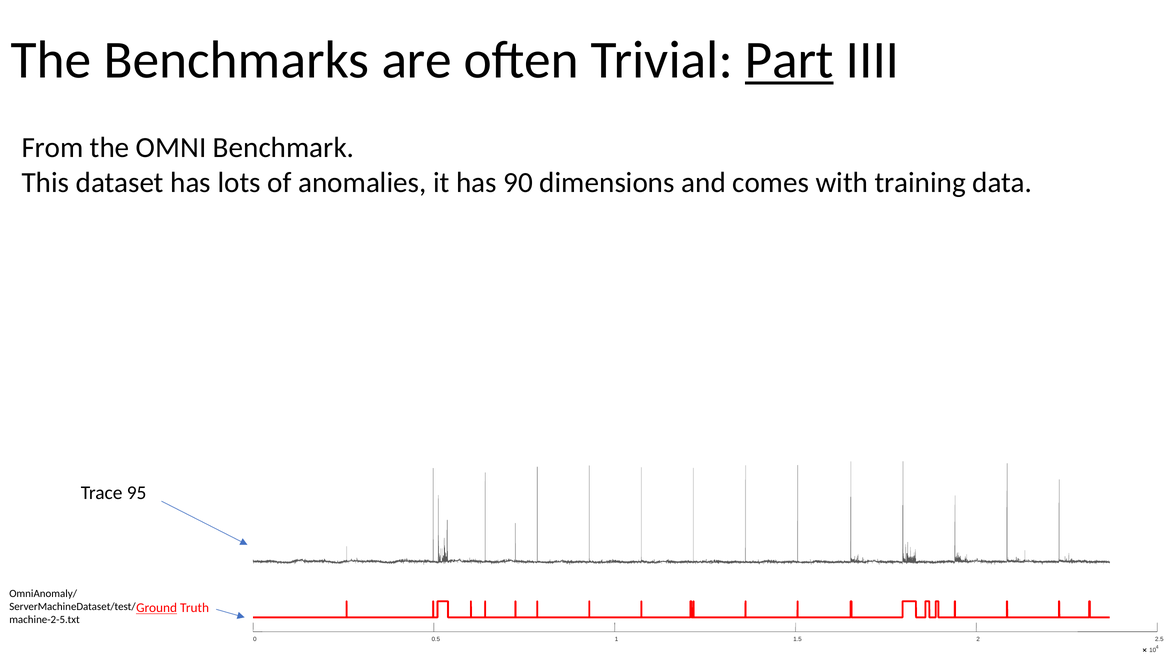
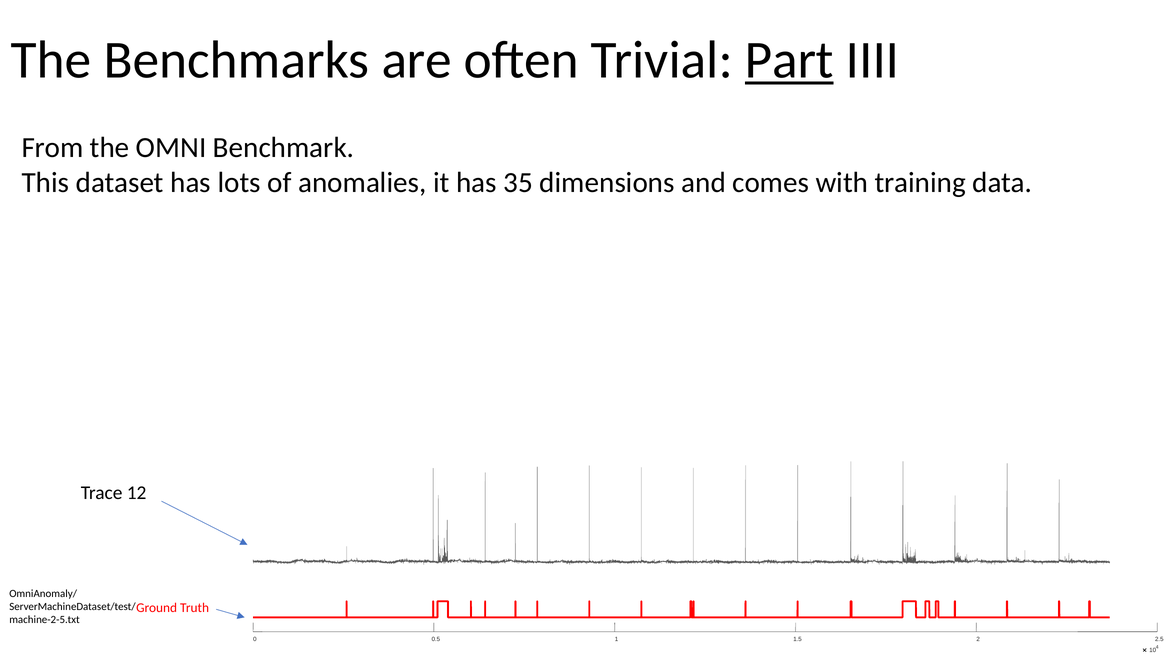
90: 90 -> 35 (518, 183)
95: 95 -> 12 (137, 493)
Ground underline: present -> none (157, 608)
